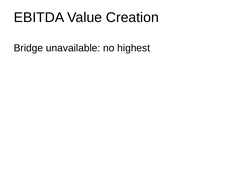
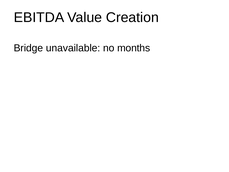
highest: highest -> months (134, 48)
